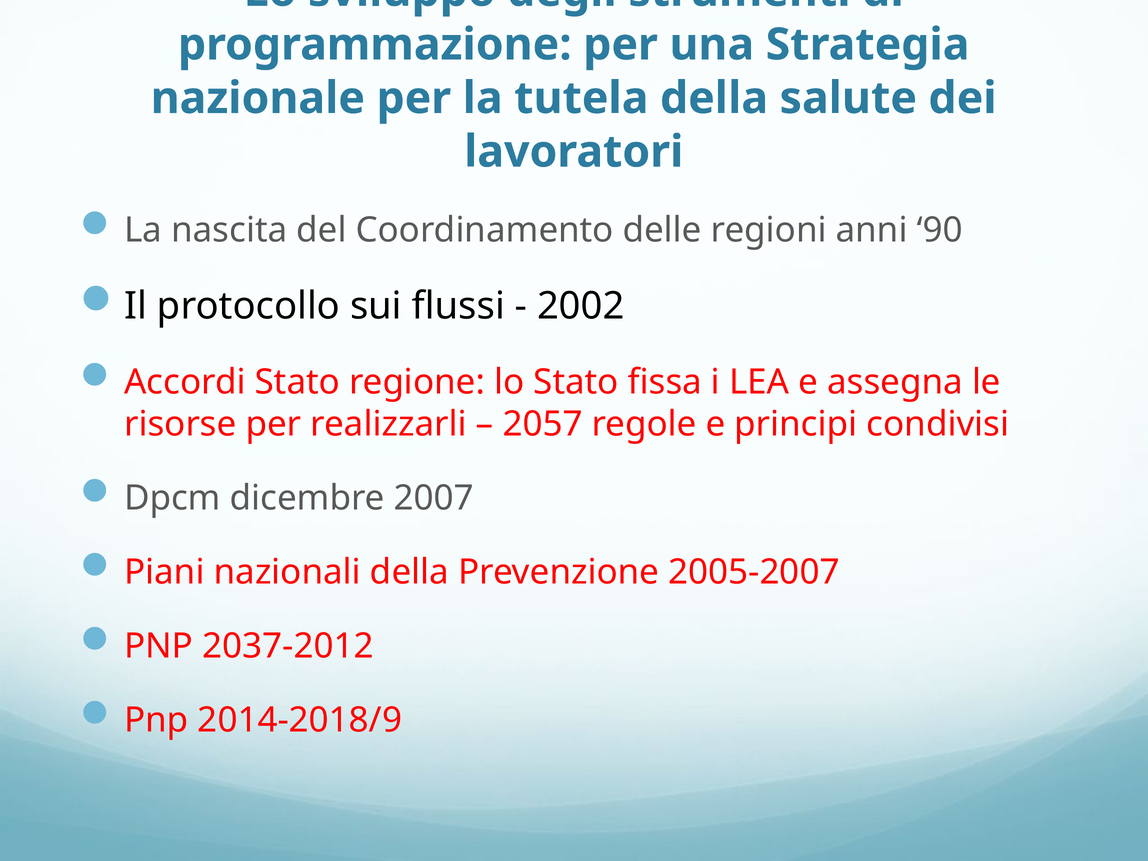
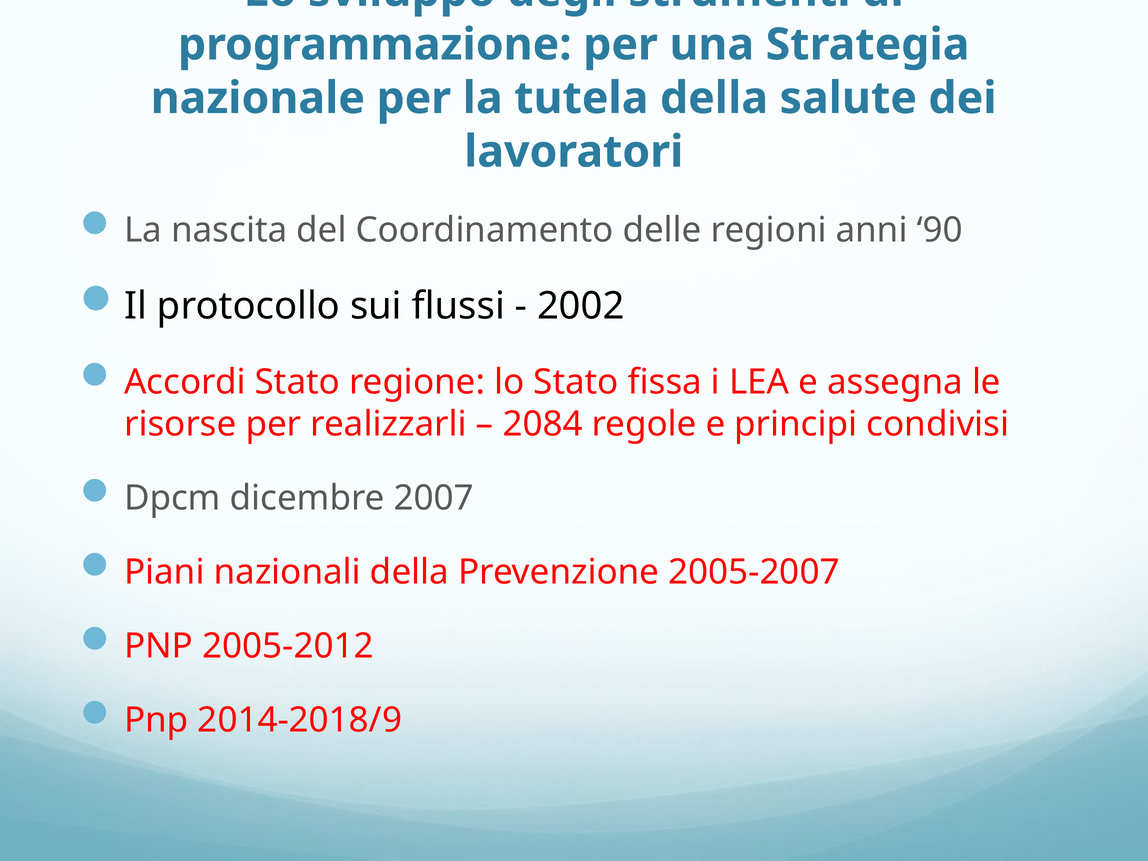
2057: 2057 -> 2084 (543, 424)
2037-2012: 2037-2012 -> 2005-2012 (288, 646)
